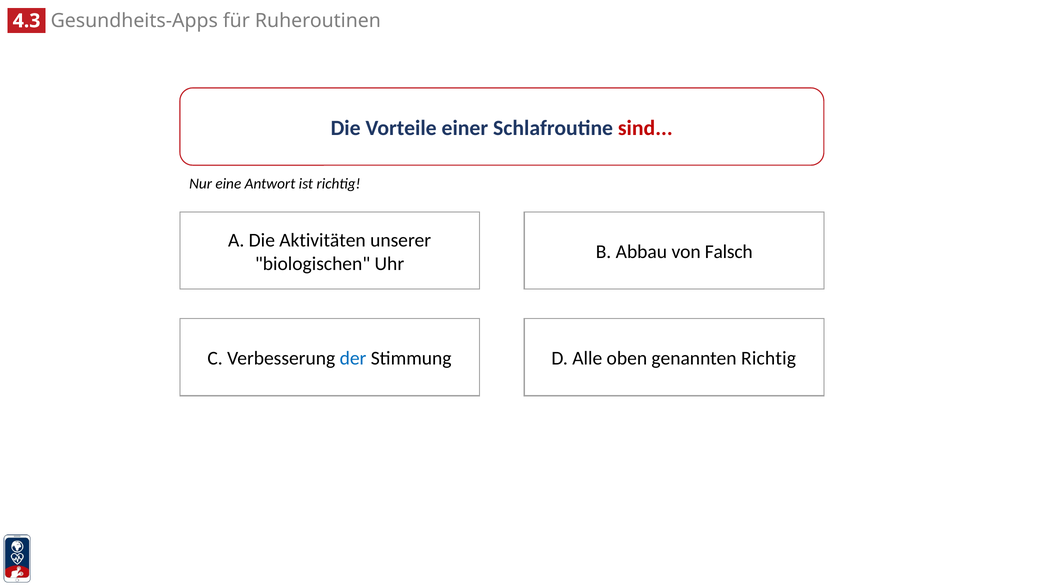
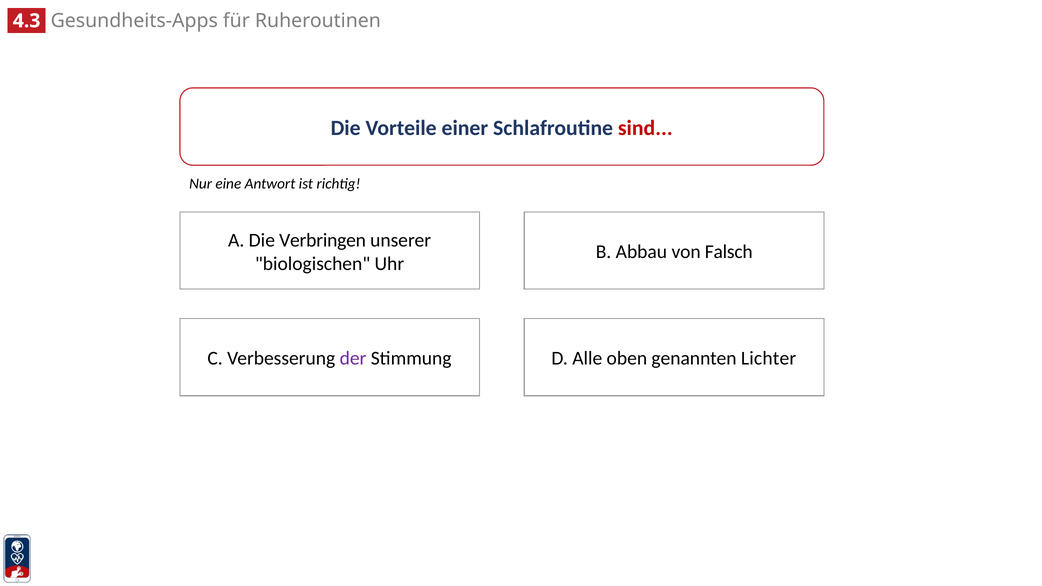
Aktivitäten: Aktivitäten -> Verbringen (323, 240)
der colour: blue -> purple (353, 359)
genannten Richtig: Richtig -> Lichter (769, 359)
